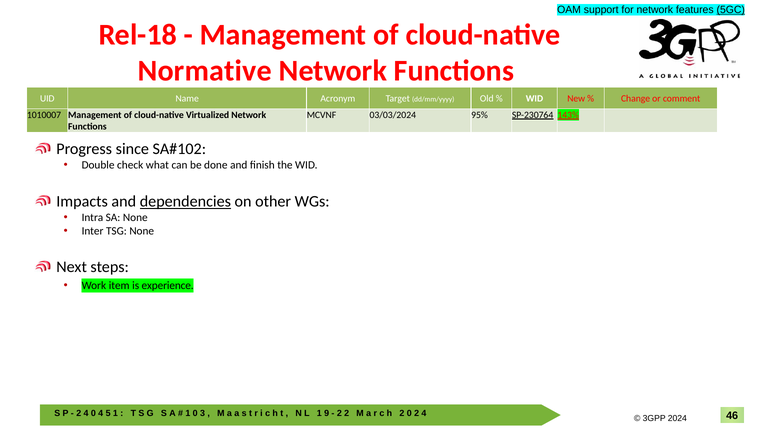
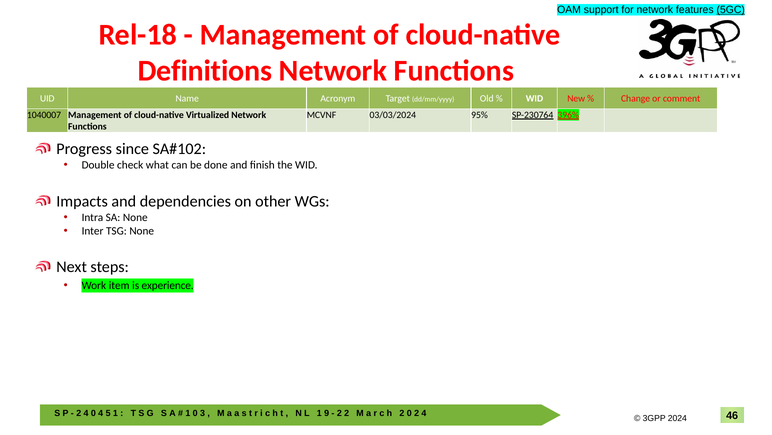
Normative: Normative -> Definitions (205, 71)
1010007: 1010007 -> 1040007 (44, 115)
143%: 143% -> 396% (568, 115)
dependencies underline: present -> none (185, 201)
